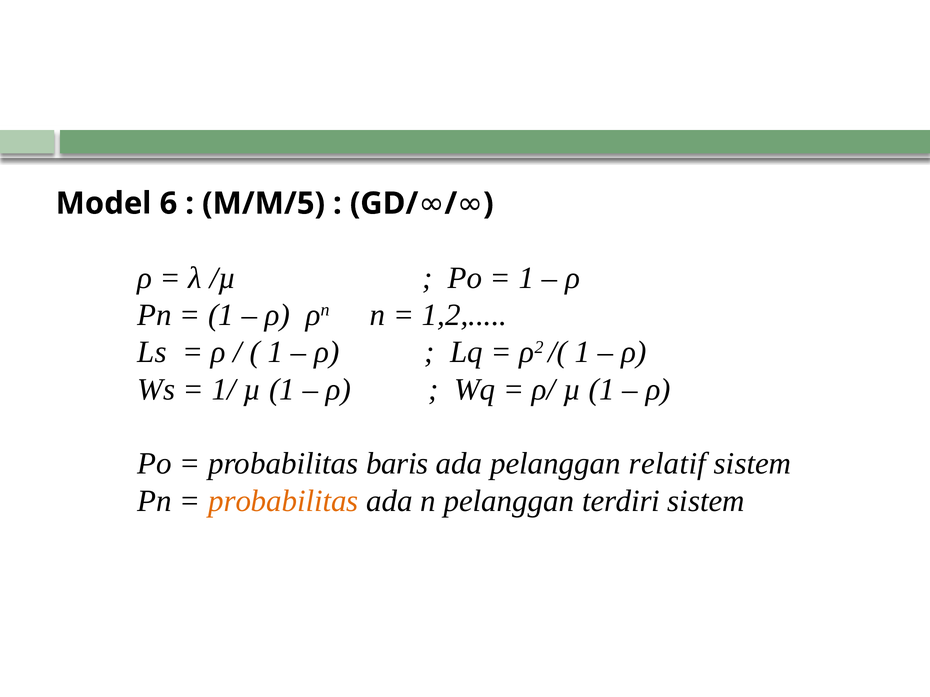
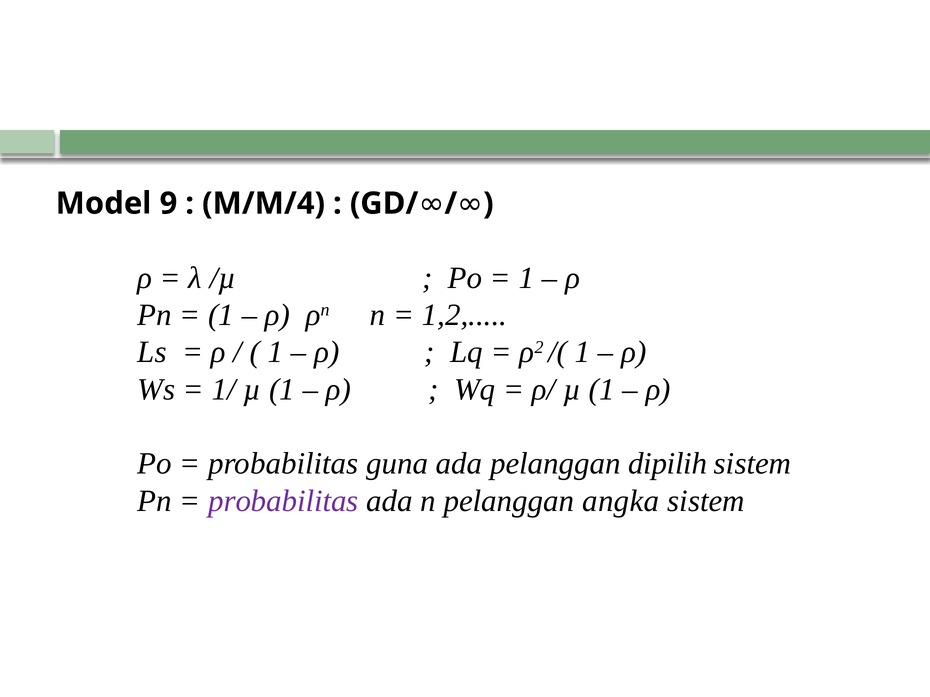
6: 6 -> 9 (168, 204)
M/M/5: M/M/5 -> M/M/4 (264, 204)
baris: baris -> guna (397, 464)
relatif: relatif -> dipilih (668, 464)
probabilitas colour: orange -> purple (283, 501)
terdiri: terdiri -> angka (621, 501)
